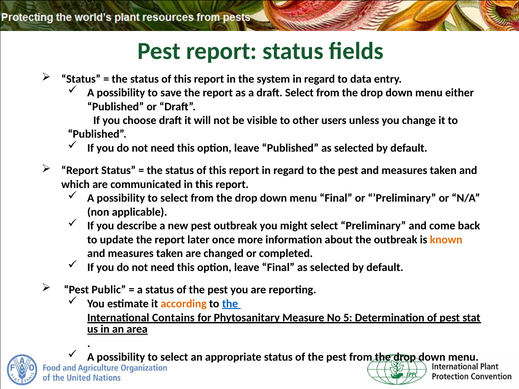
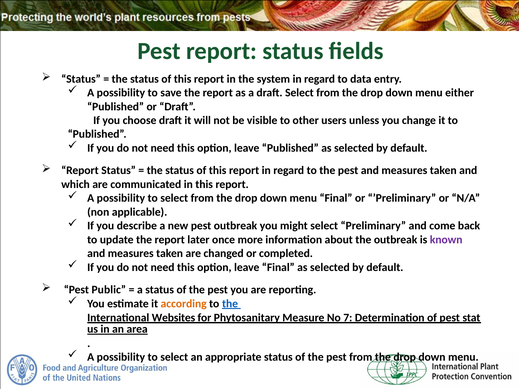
known colour: orange -> purple (446, 240)
Contains: Contains -> Websites (173, 318)
5: 5 -> 7 (348, 318)
